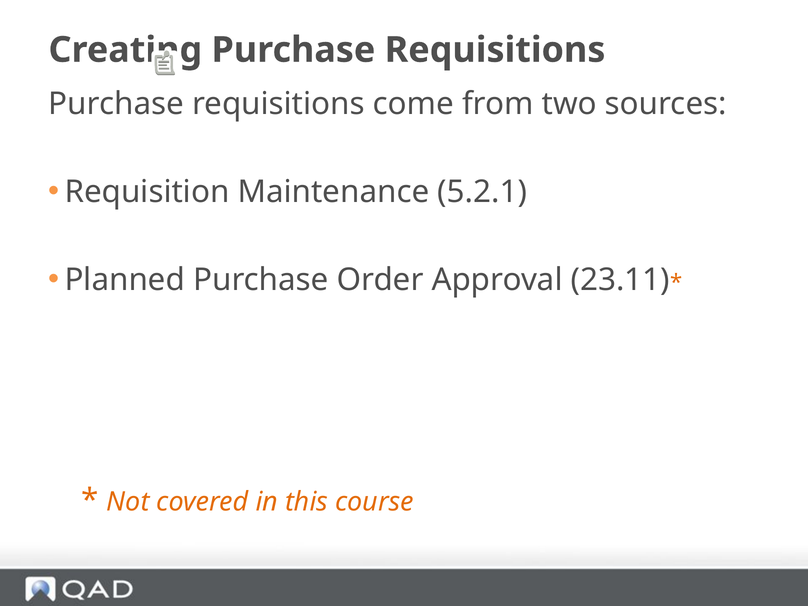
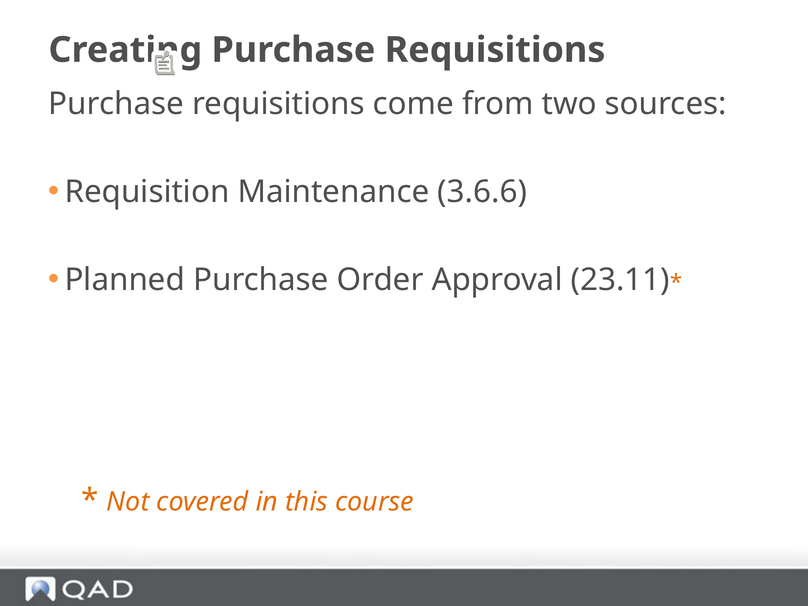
5.2.1: 5.2.1 -> 3.6.6 (482, 192)
